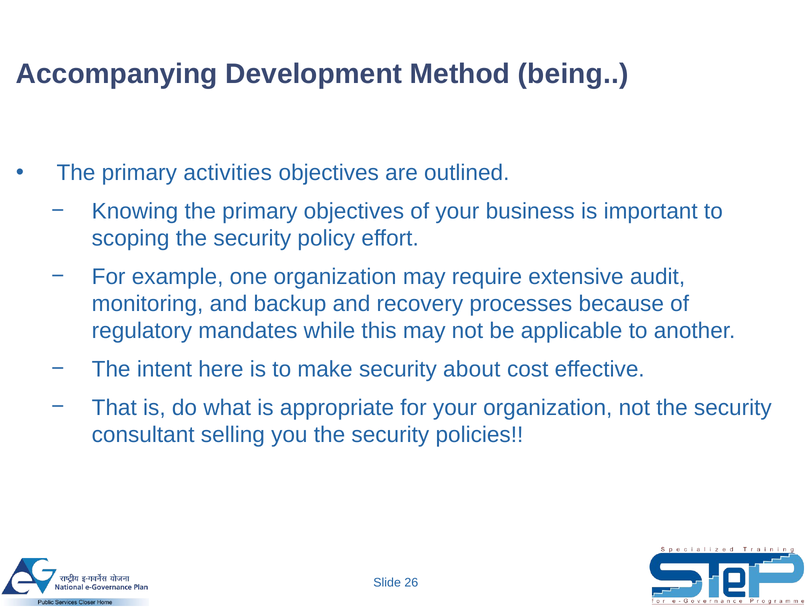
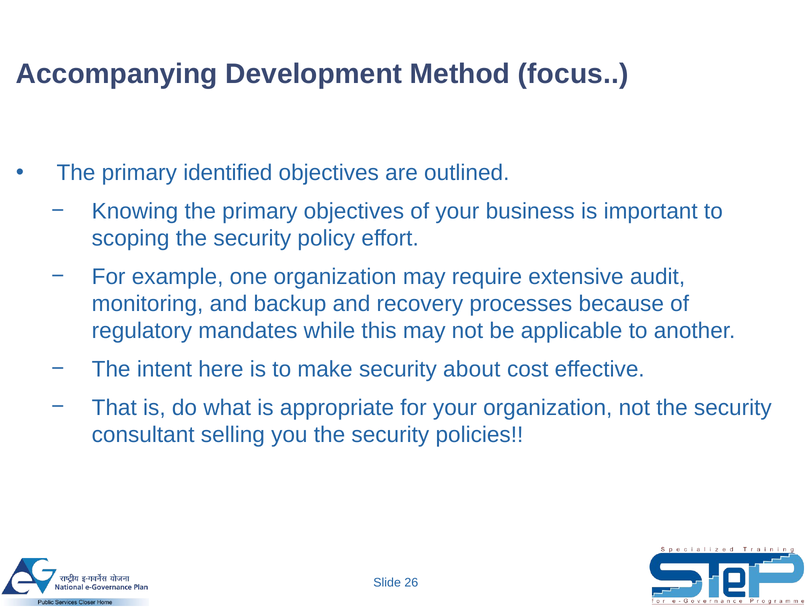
being: being -> focus (573, 74)
activities: activities -> identified (228, 173)
